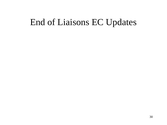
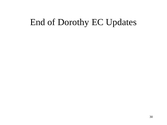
Liaisons: Liaisons -> Dorothy (73, 22)
